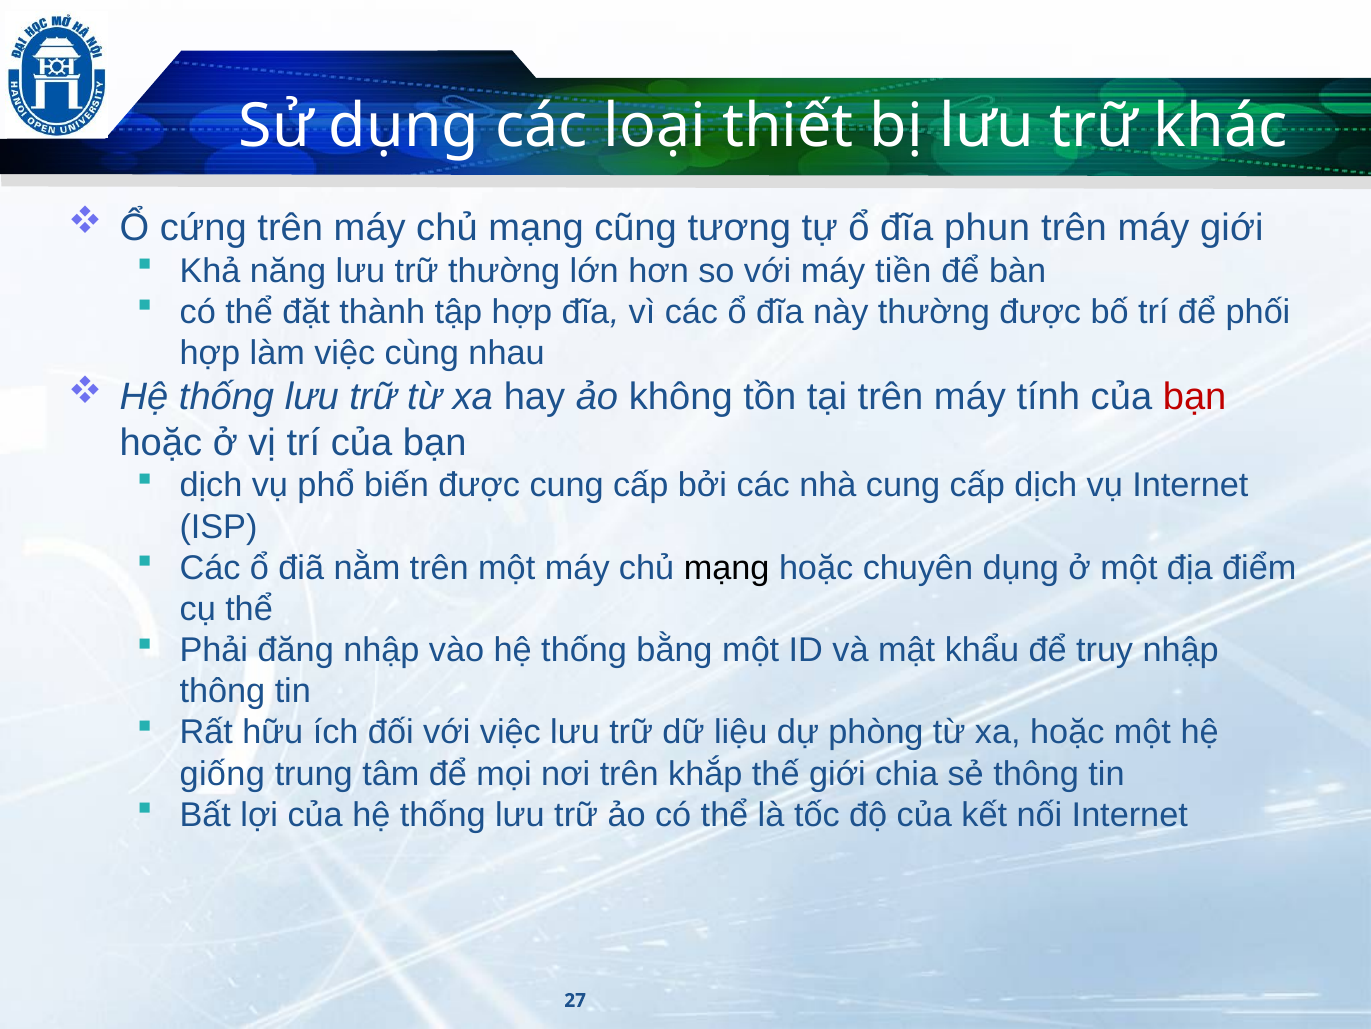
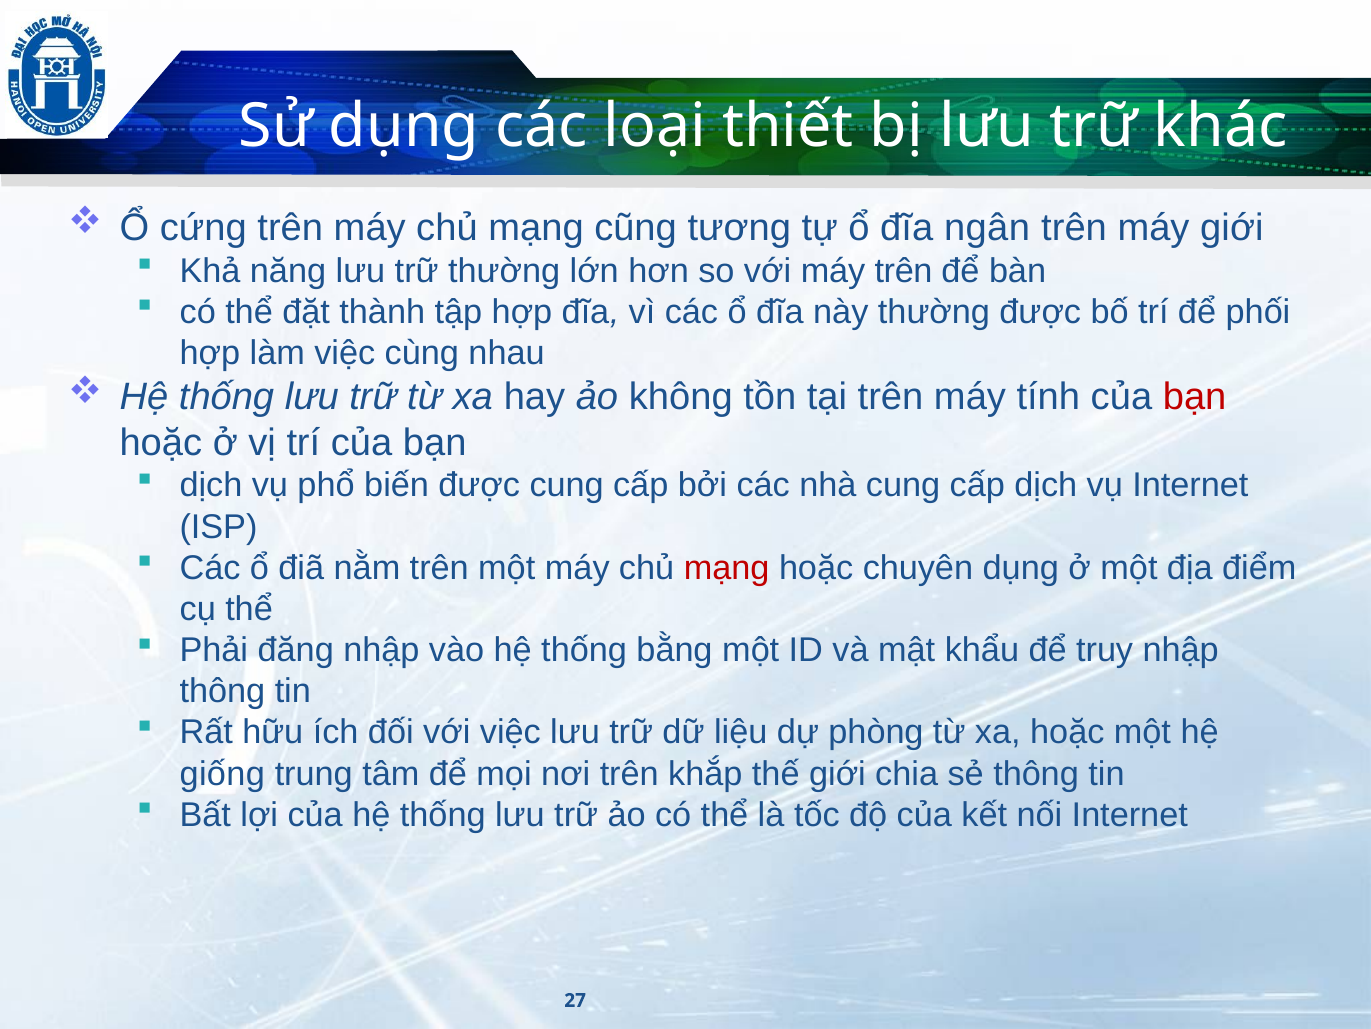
phun: phun -> ngân (987, 227)
máy tiền: tiền -> trên (904, 271)
mạng colour: black -> red (727, 568)
